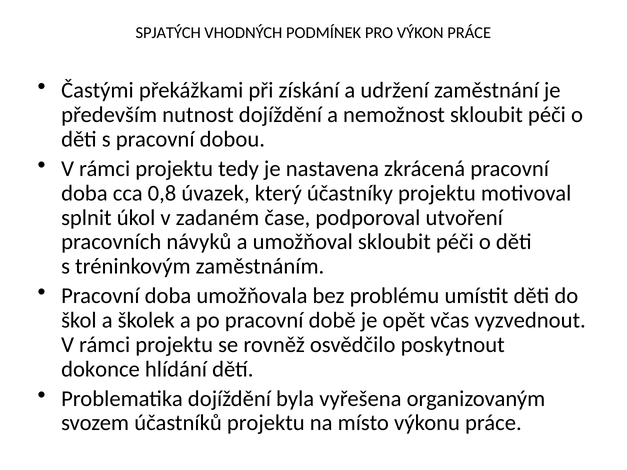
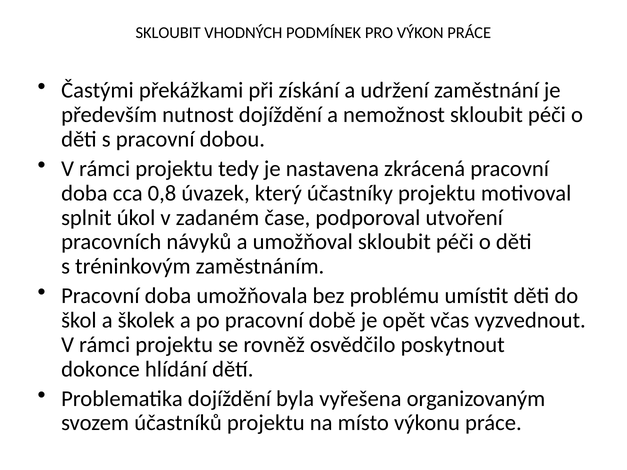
SPJATÝCH: SPJATÝCH -> SKLOUBIT (168, 33)
